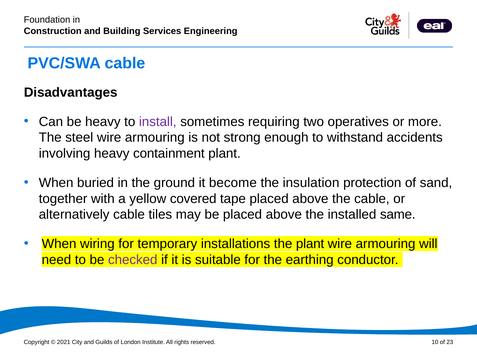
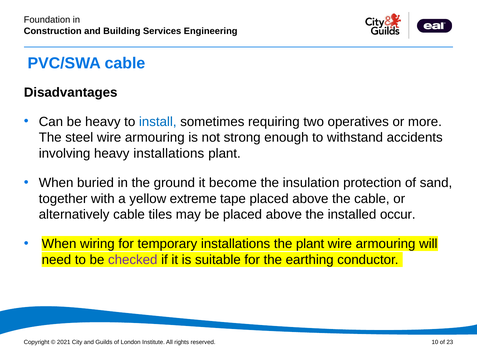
install colour: purple -> blue (158, 122)
heavy containment: containment -> installations (169, 153)
covered: covered -> extreme (193, 199)
same: same -> occur (398, 214)
